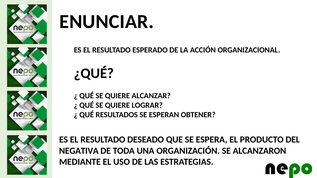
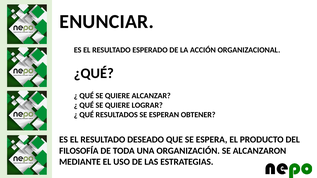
NEGATIVA: NEGATIVA -> FILOSOFÍA (79, 151)
